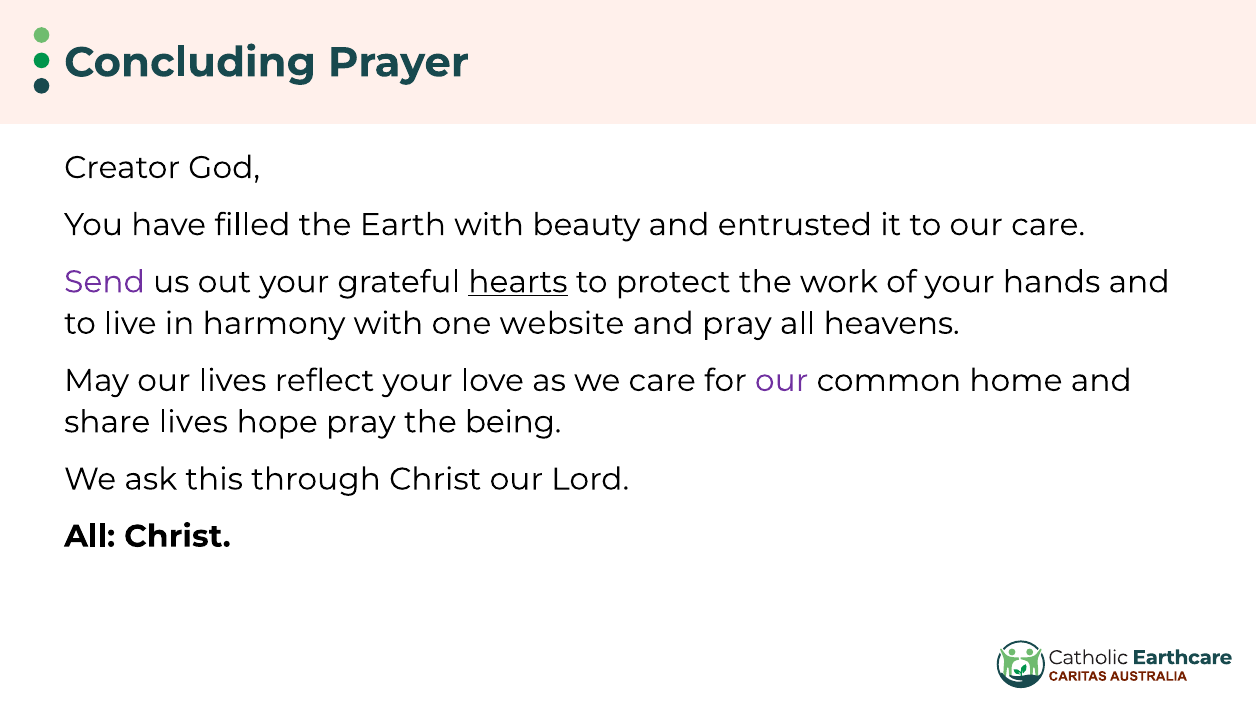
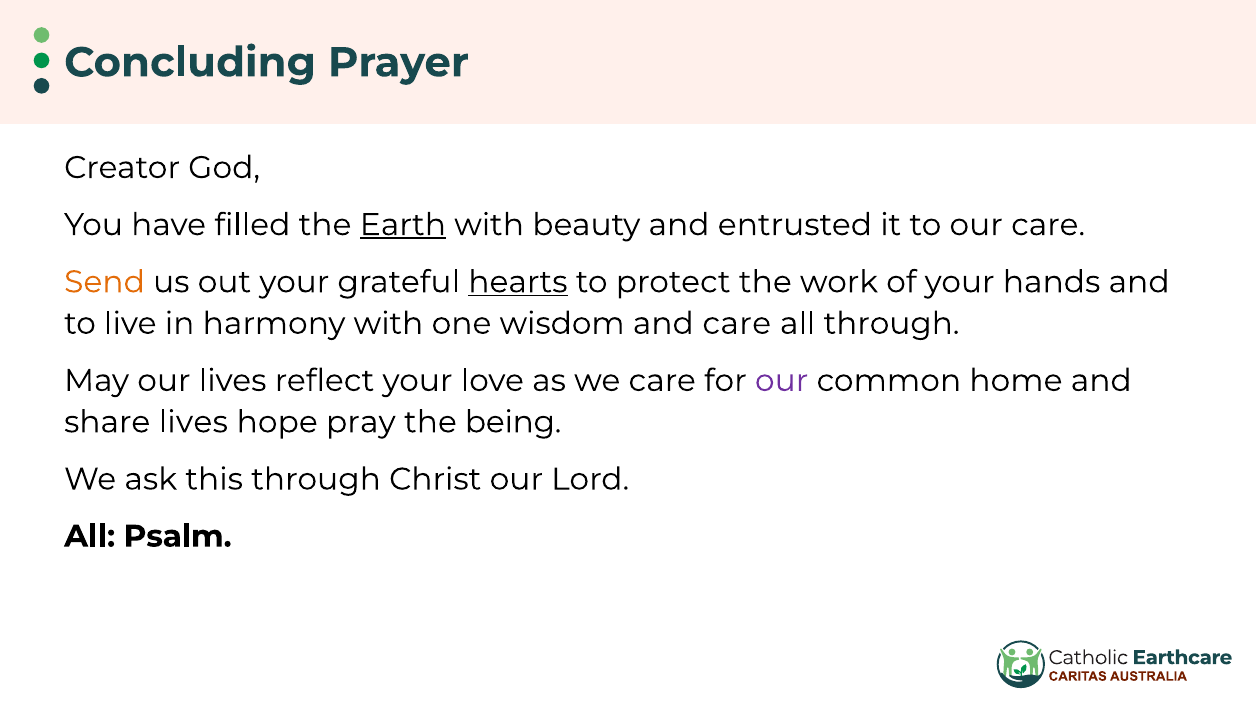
Earth underline: none -> present (403, 225)
Send colour: purple -> orange (104, 282)
website: website -> wisdom (562, 323)
and pray: pray -> care (737, 323)
all heavens: heavens -> through (891, 323)
All Christ: Christ -> Psalm (178, 536)
